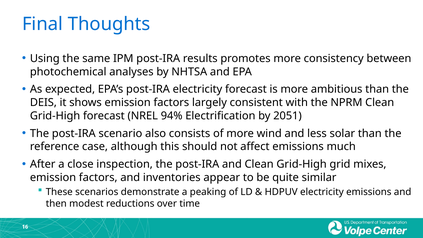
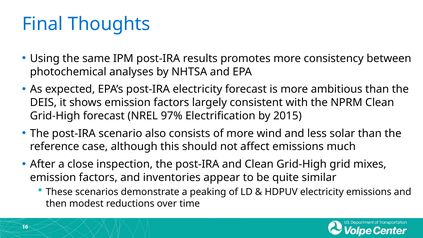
94%: 94% -> 97% (172, 116)
2051: 2051 -> 2015 (288, 116)
